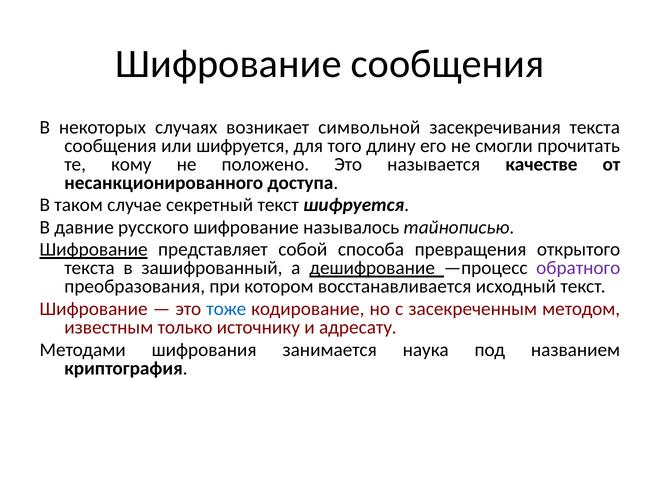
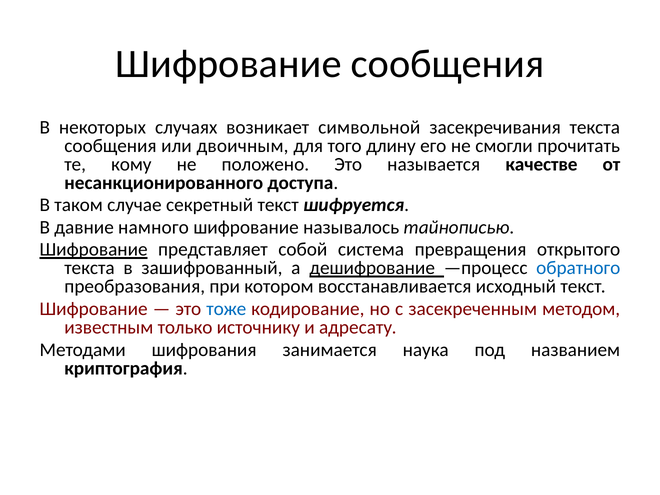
или шифруется: шифруется -> двоичным (243, 146)
русского: русского -> намного (153, 227)
способа: способа -> система (371, 250)
обратного colour: purple -> blue (578, 268)
